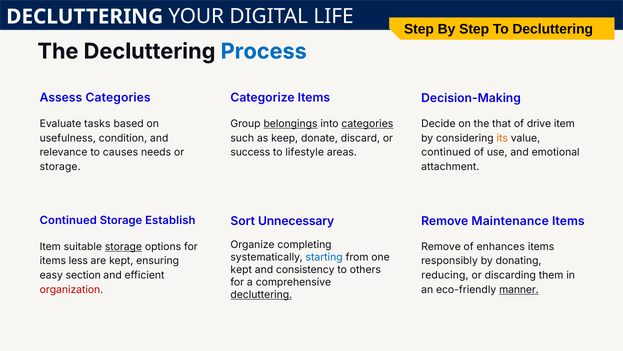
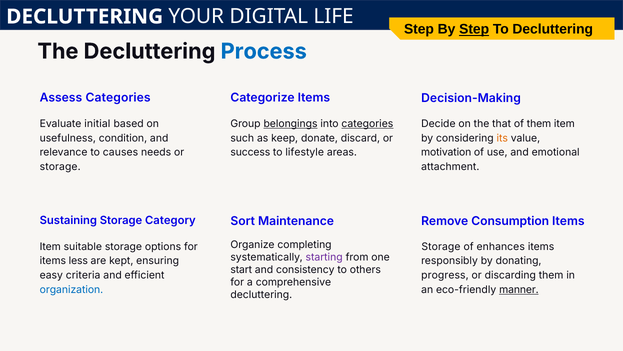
Step underline: none -> present (474, 29)
tasks: tasks -> initial (97, 124)
of drive: drive -> them (539, 124)
continued: continued -> motivation (446, 152)
Continued: Continued -> Sustaining (68, 220)
Establish: Establish -> Category (170, 220)
Unnecessary: Unnecessary -> Maintenance (296, 221)
Maintenance: Maintenance -> Consumption (510, 221)
storage underline: present -> none (123, 246)
Remove: Remove -> Storage (441, 246)
starting colour: blue -> purple (324, 257)
kept: kept -> start (241, 269)
section: section -> criteria (83, 275)
reducing: reducing -> progress (445, 275)
organization colour: red -> blue (71, 289)
decluttering underline: present -> none (261, 294)
